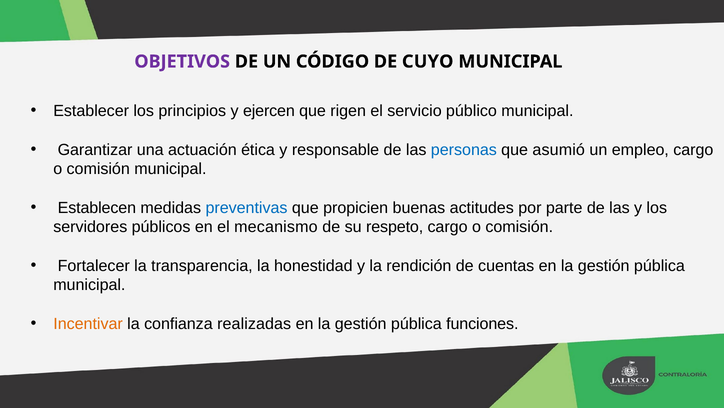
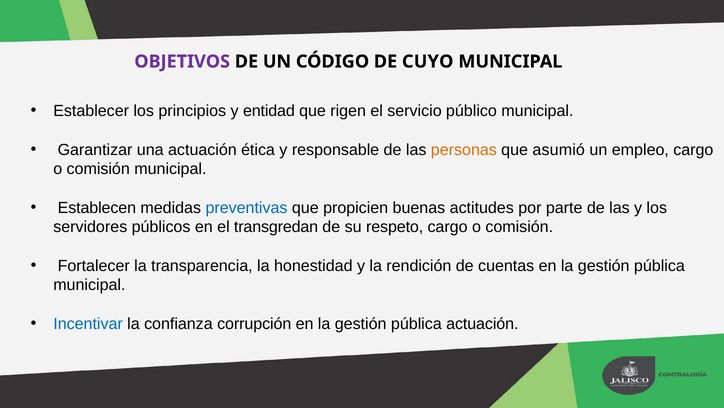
ejercen: ejercen -> entidad (269, 111)
personas colour: blue -> orange (464, 149)
mecanismo: mecanismo -> transgredan (276, 227)
Incentivar colour: orange -> blue (88, 323)
realizadas: realizadas -> corrupción (254, 323)
pública funciones: funciones -> actuación (482, 323)
